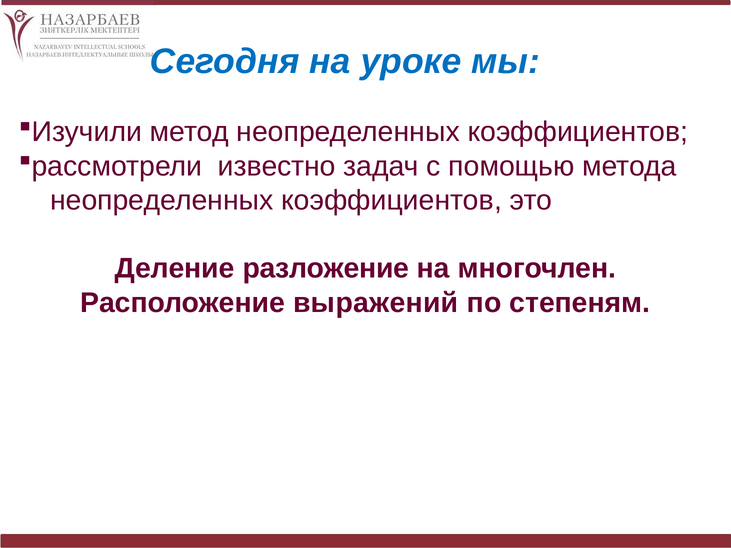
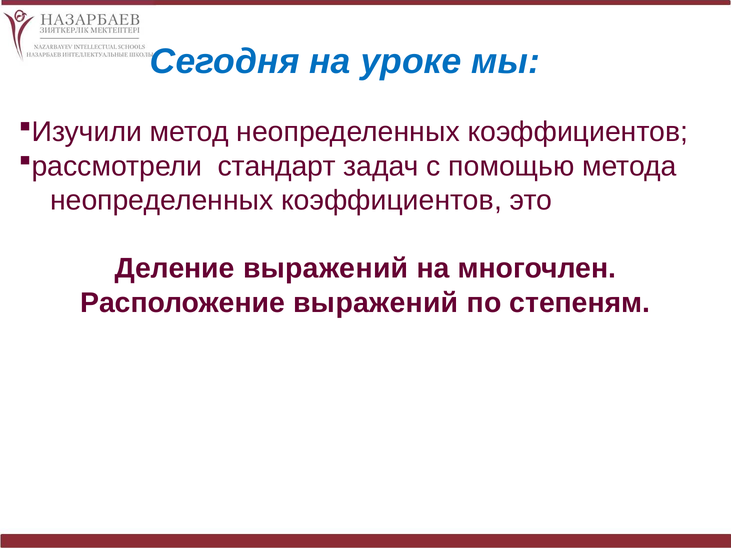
известно: известно -> стандарт (277, 166)
Деление разложение: разложение -> выражений (326, 269)
